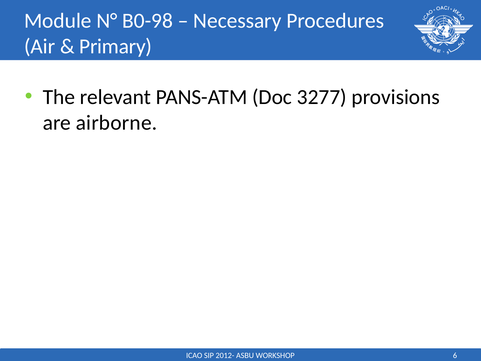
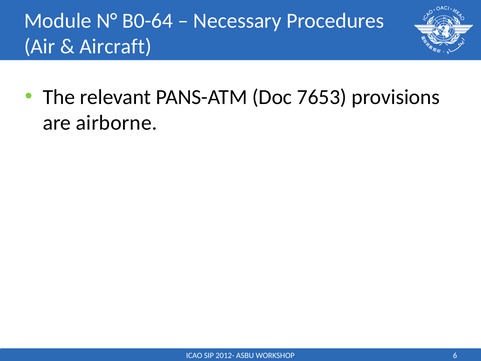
B0-98: B0-98 -> B0-64 (148, 21)
Primary: Primary -> Aircraft (115, 46)
3277: 3277 -> 7653 (322, 97)
